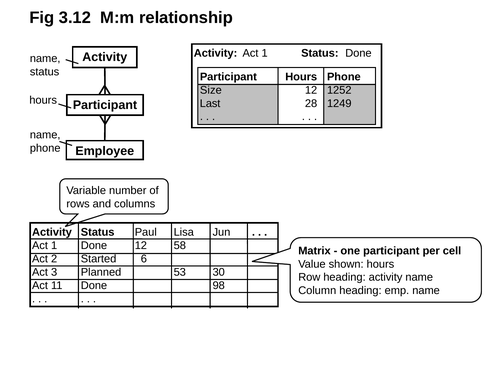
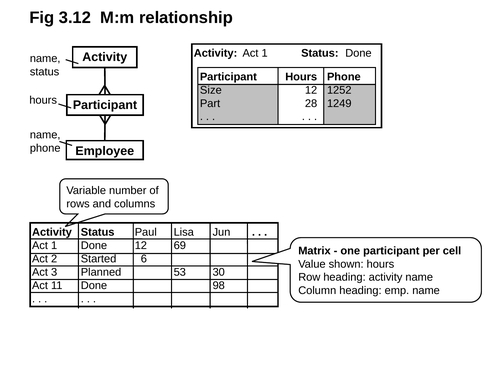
Last: Last -> Part (210, 103)
58: 58 -> 69 (180, 245)
